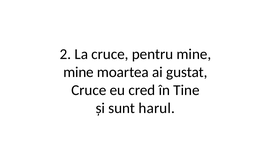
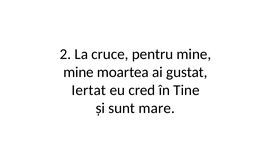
Cruce: Cruce -> Iertat (89, 90)
harul: harul -> mare (157, 108)
